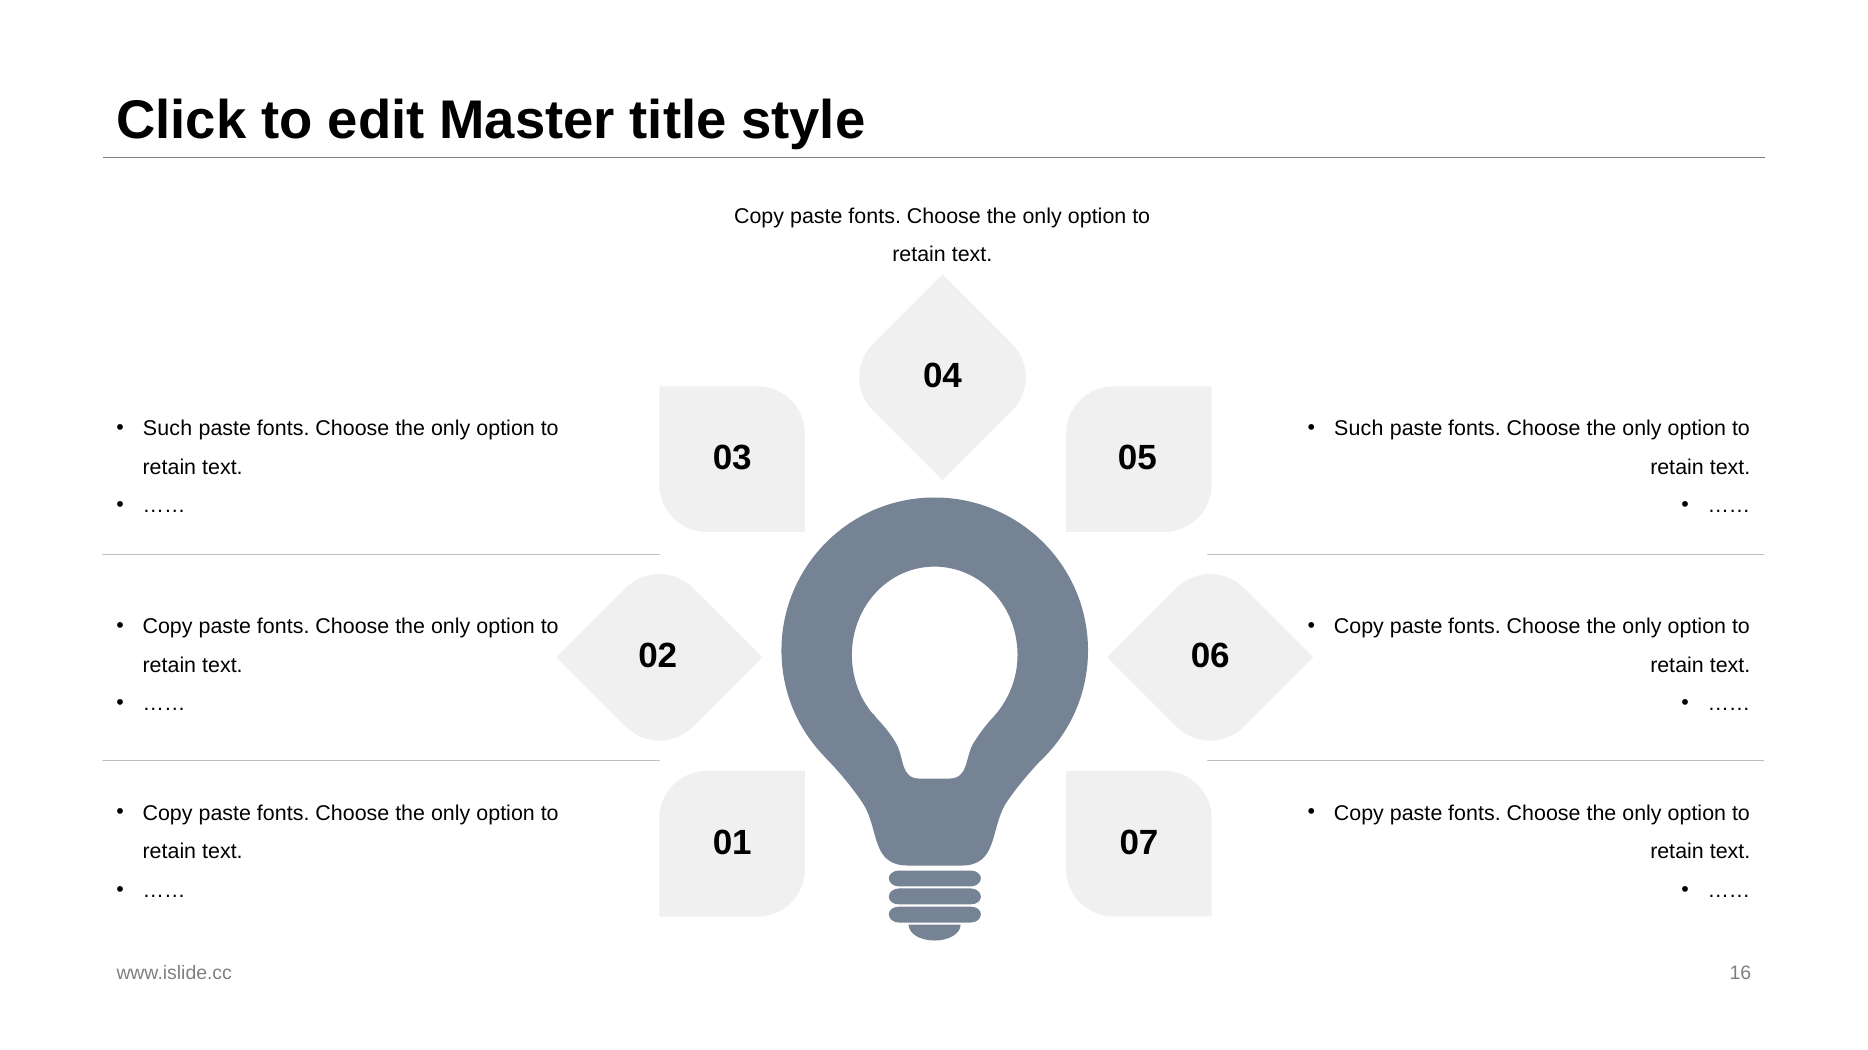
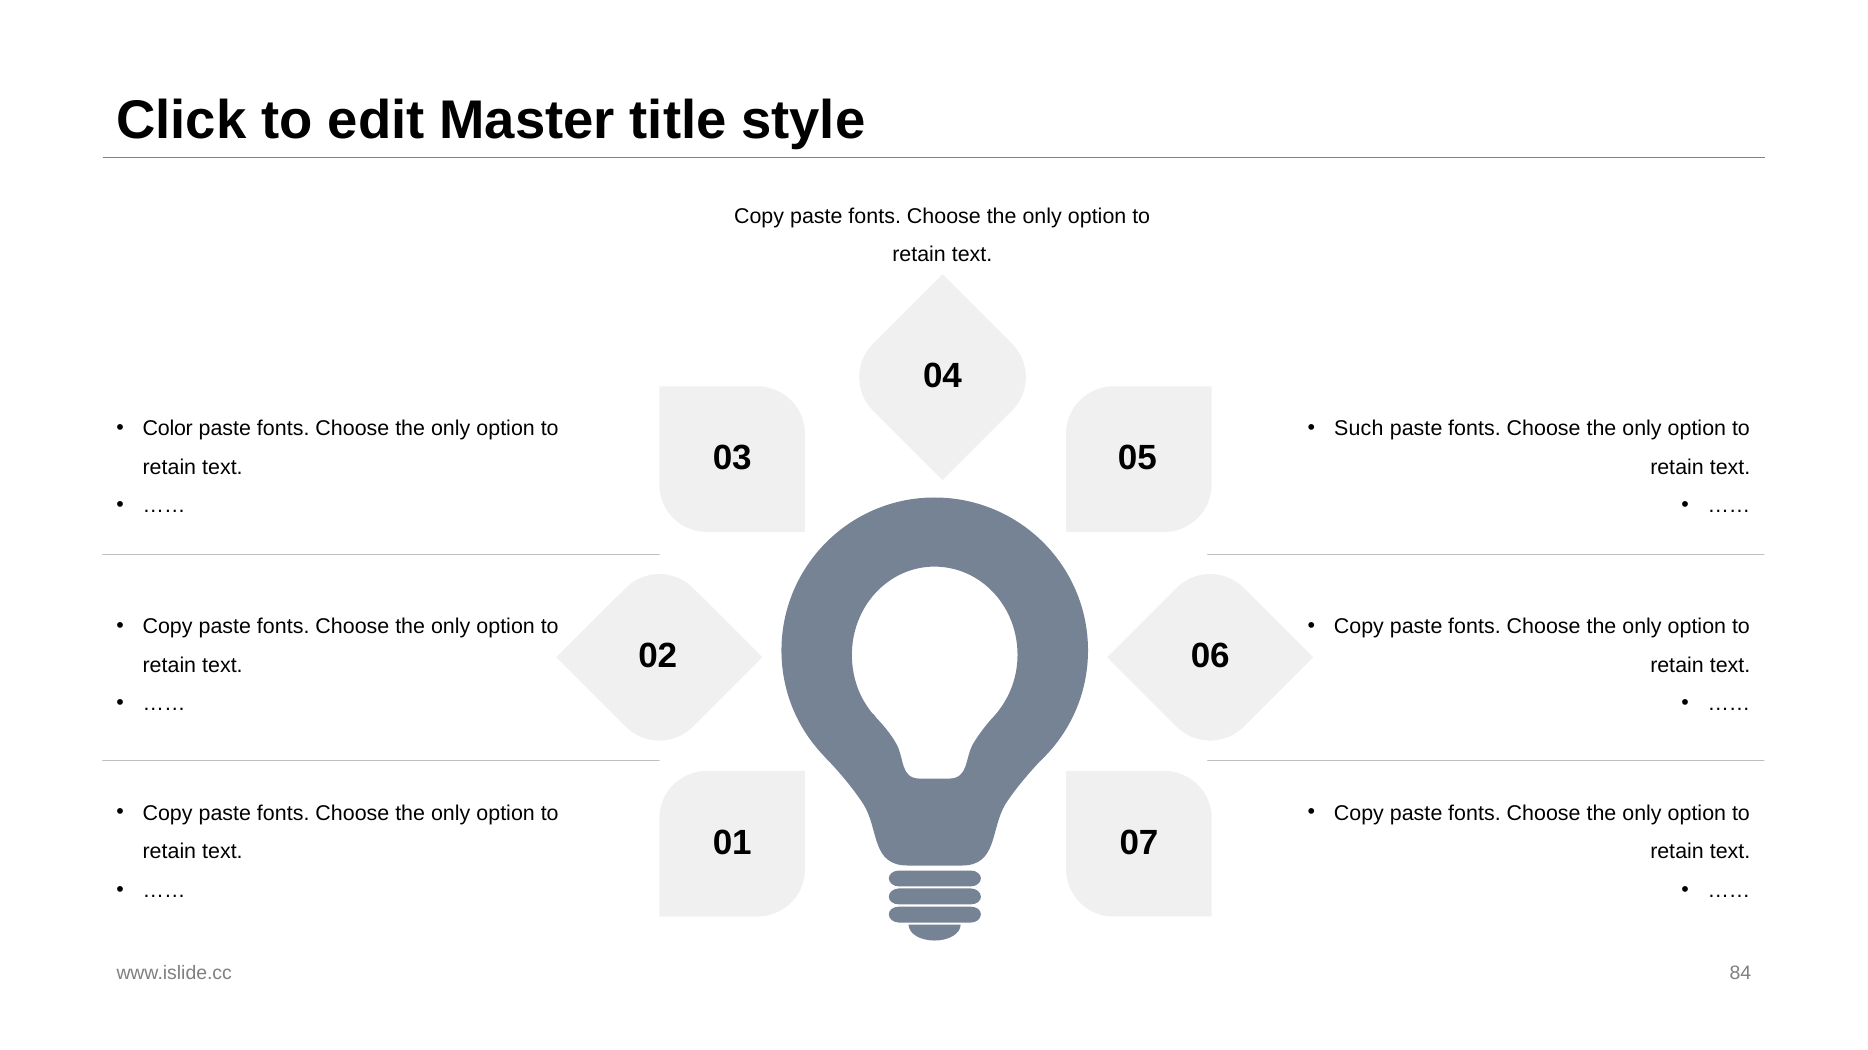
Such: Such -> Color (168, 429)
16: 16 -> 84 (1740, 973)
